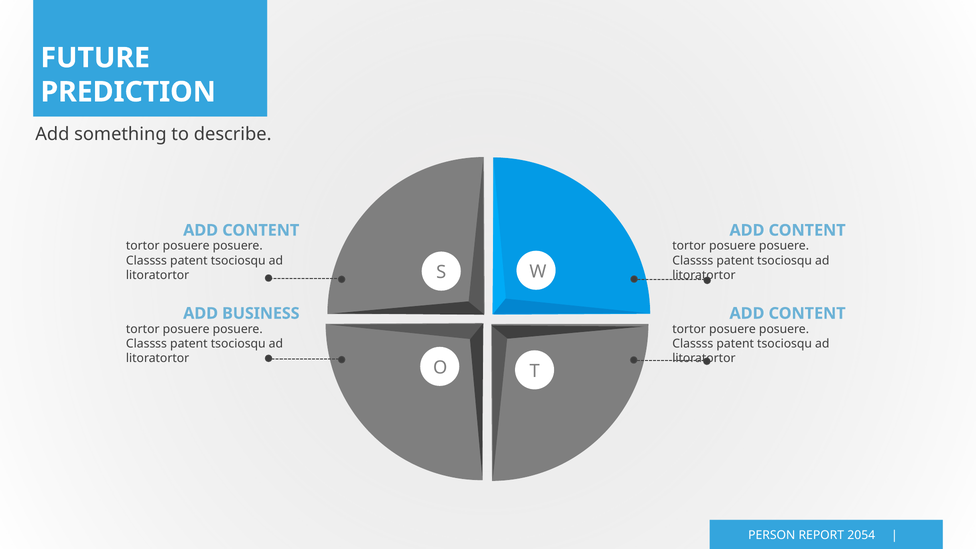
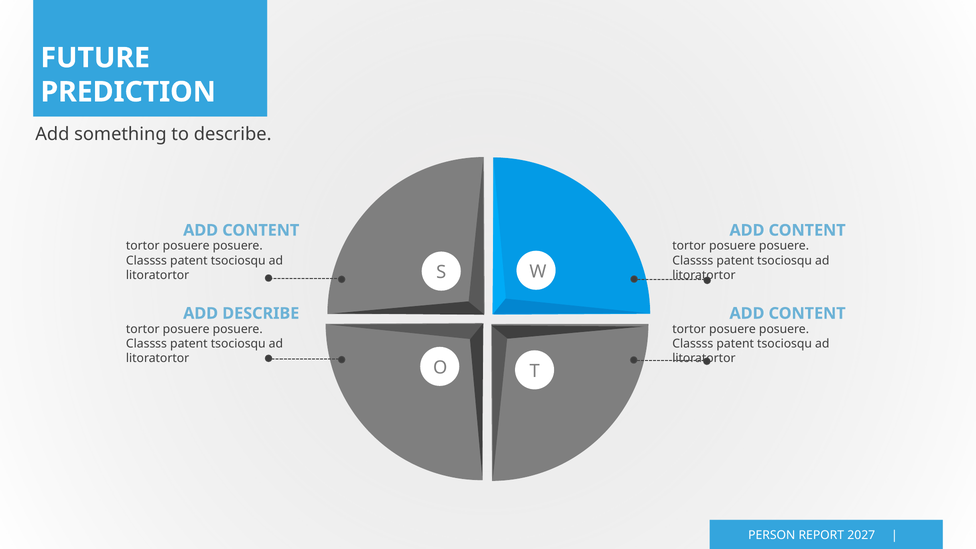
ADD BUSINESS: BUSINESS -> DESCRIBE (261, 313)
2054: 2054 -> 2027 (861, 535)
